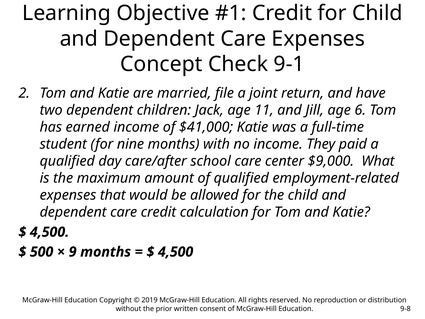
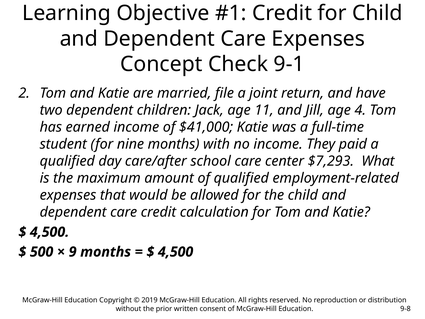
6: 6 -> 4 (360, 110)
$9,000: $9,000 -> $7,293 (331, 161)
